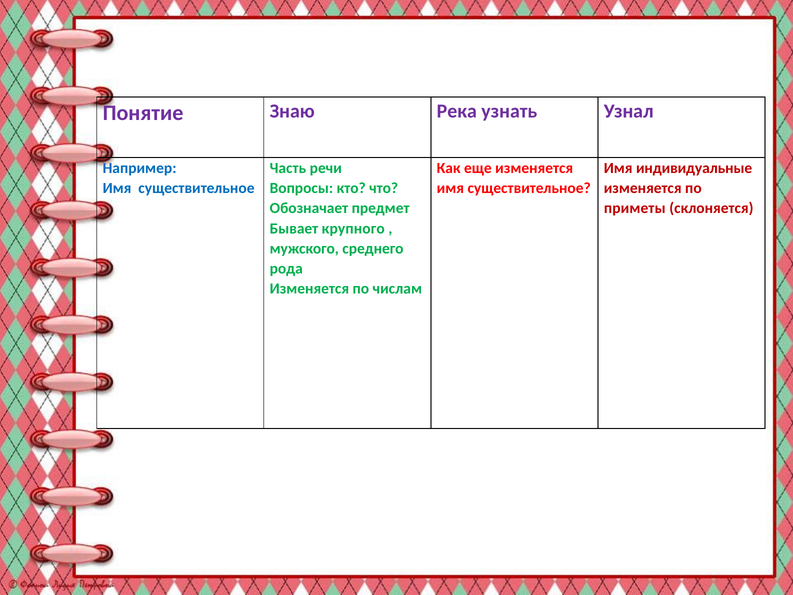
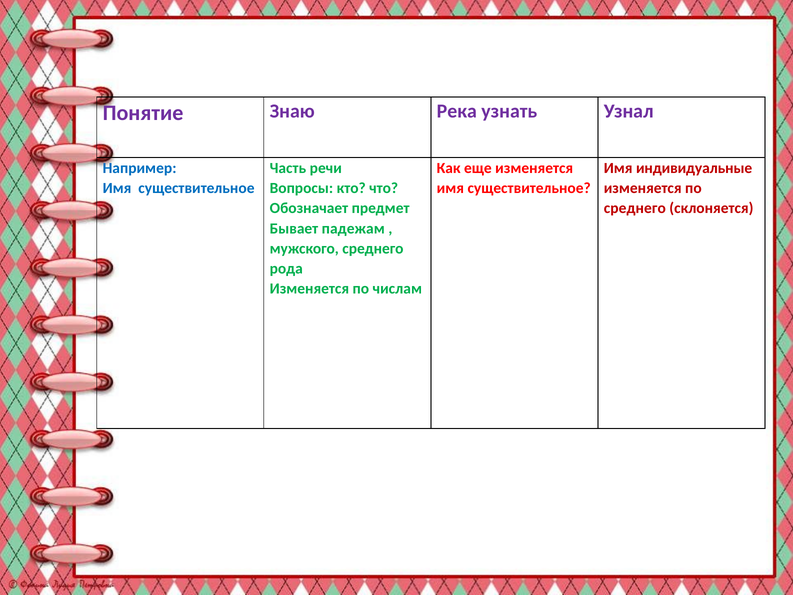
приметы: приметы -> среднего (635, 208)
крупного: крупного -> падежам (353, 228)
